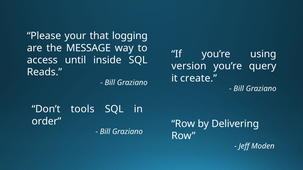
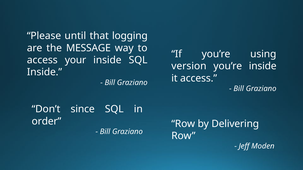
your: your -> until (75, 36)
until: until -> your (76, 60)
you’re query: query -> inside (263, 66)
Reads: Reads -> Inside (44, 72)
it create: create -> access (199, 78)
tools: tools -> since (83, 109)
